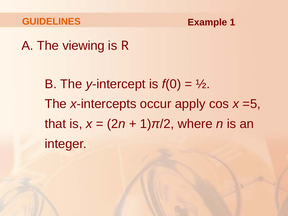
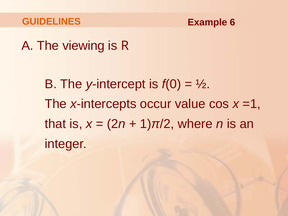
1: 1 -> 6 (232, 22)
apply: apply -> value (190, 104)
=5: =5 -> =1 (252, 104)
